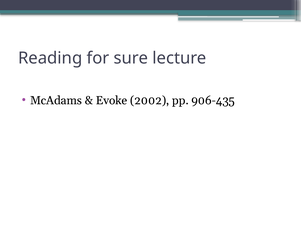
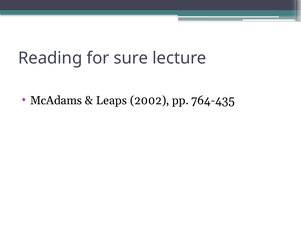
Evoke: Evoke -> Leaps (111, 100)
906-435: 906-435 -> 764-435 (213, 100)
